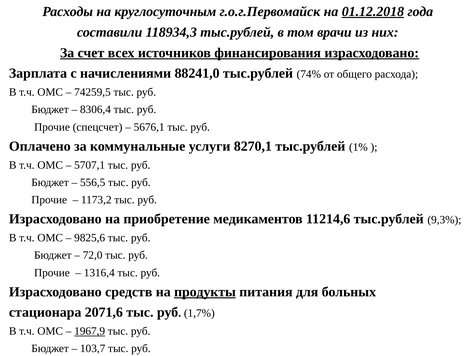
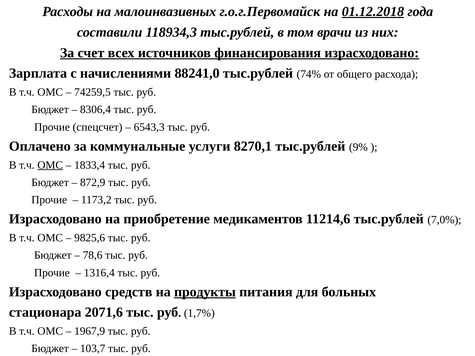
круглосуточным: круглосуточным -> малоинвазивных (165, 12)
5676,1: 5676,1 -> 6543,3 (149, 127)
1%: 1% -> 9% (358, 147)
ОМС underline: none -> present (50, 165)
5707,1: 5707,1 -> 1833,4 (90, 165)
556,5: 556,5 -> 872,9 (93, 183)
9,3%: 9,3% -> 7,0% (444, 220)
72,0: 72,0 -> 78,6 (93, 255)
1967,9 underline: present -> none (90, 331)
